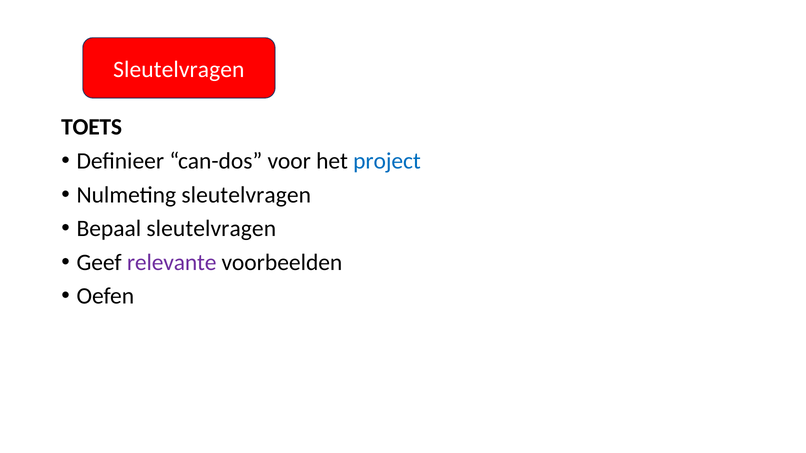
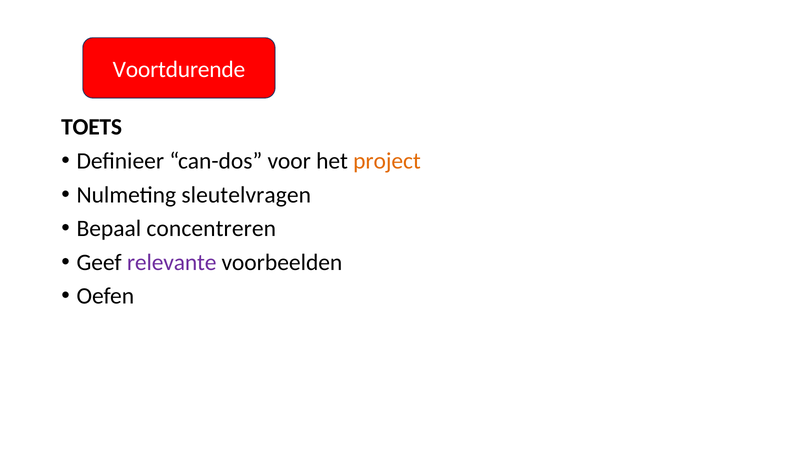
Sleutelvragen: Sleutelvragen -> Voortdurende (179, 70)
project colour: blue -> orange (387, 161)
Bepaal sleutelvragen: sleutelvragen -> concentreren (211, 229)
